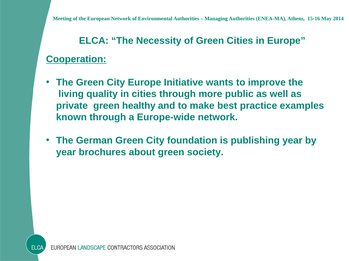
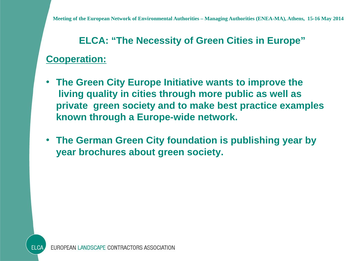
private green healthy: healthy -> society (139, 106)
